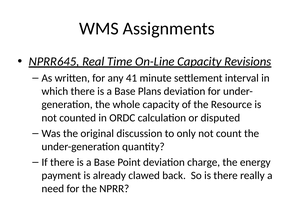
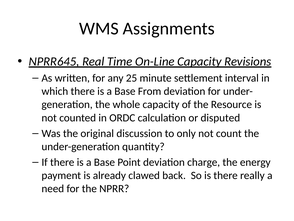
41: 41 -> 25 (132, 78)
Plans: Plans -> From (150, 91)
